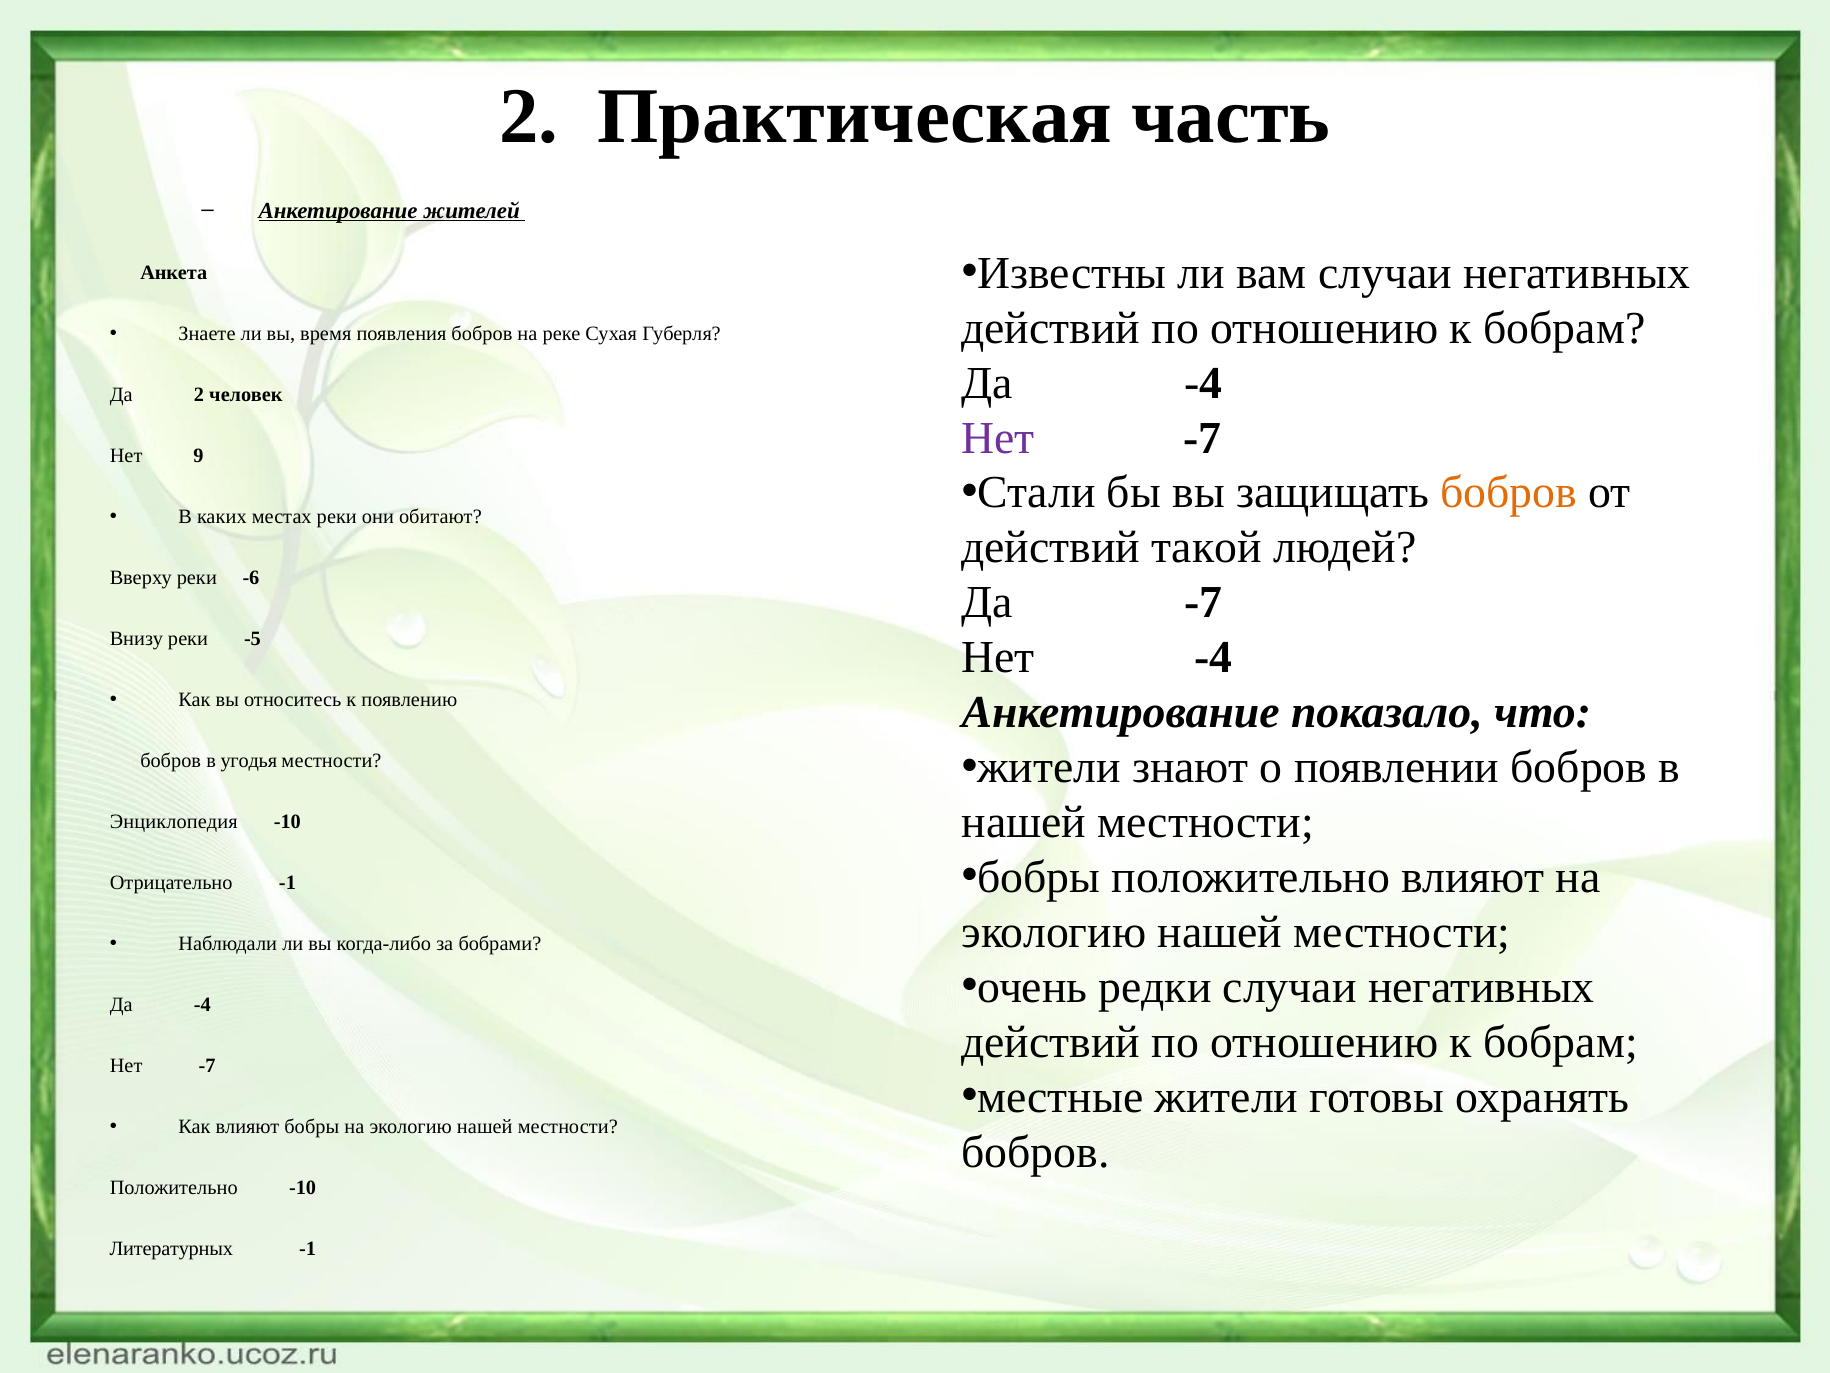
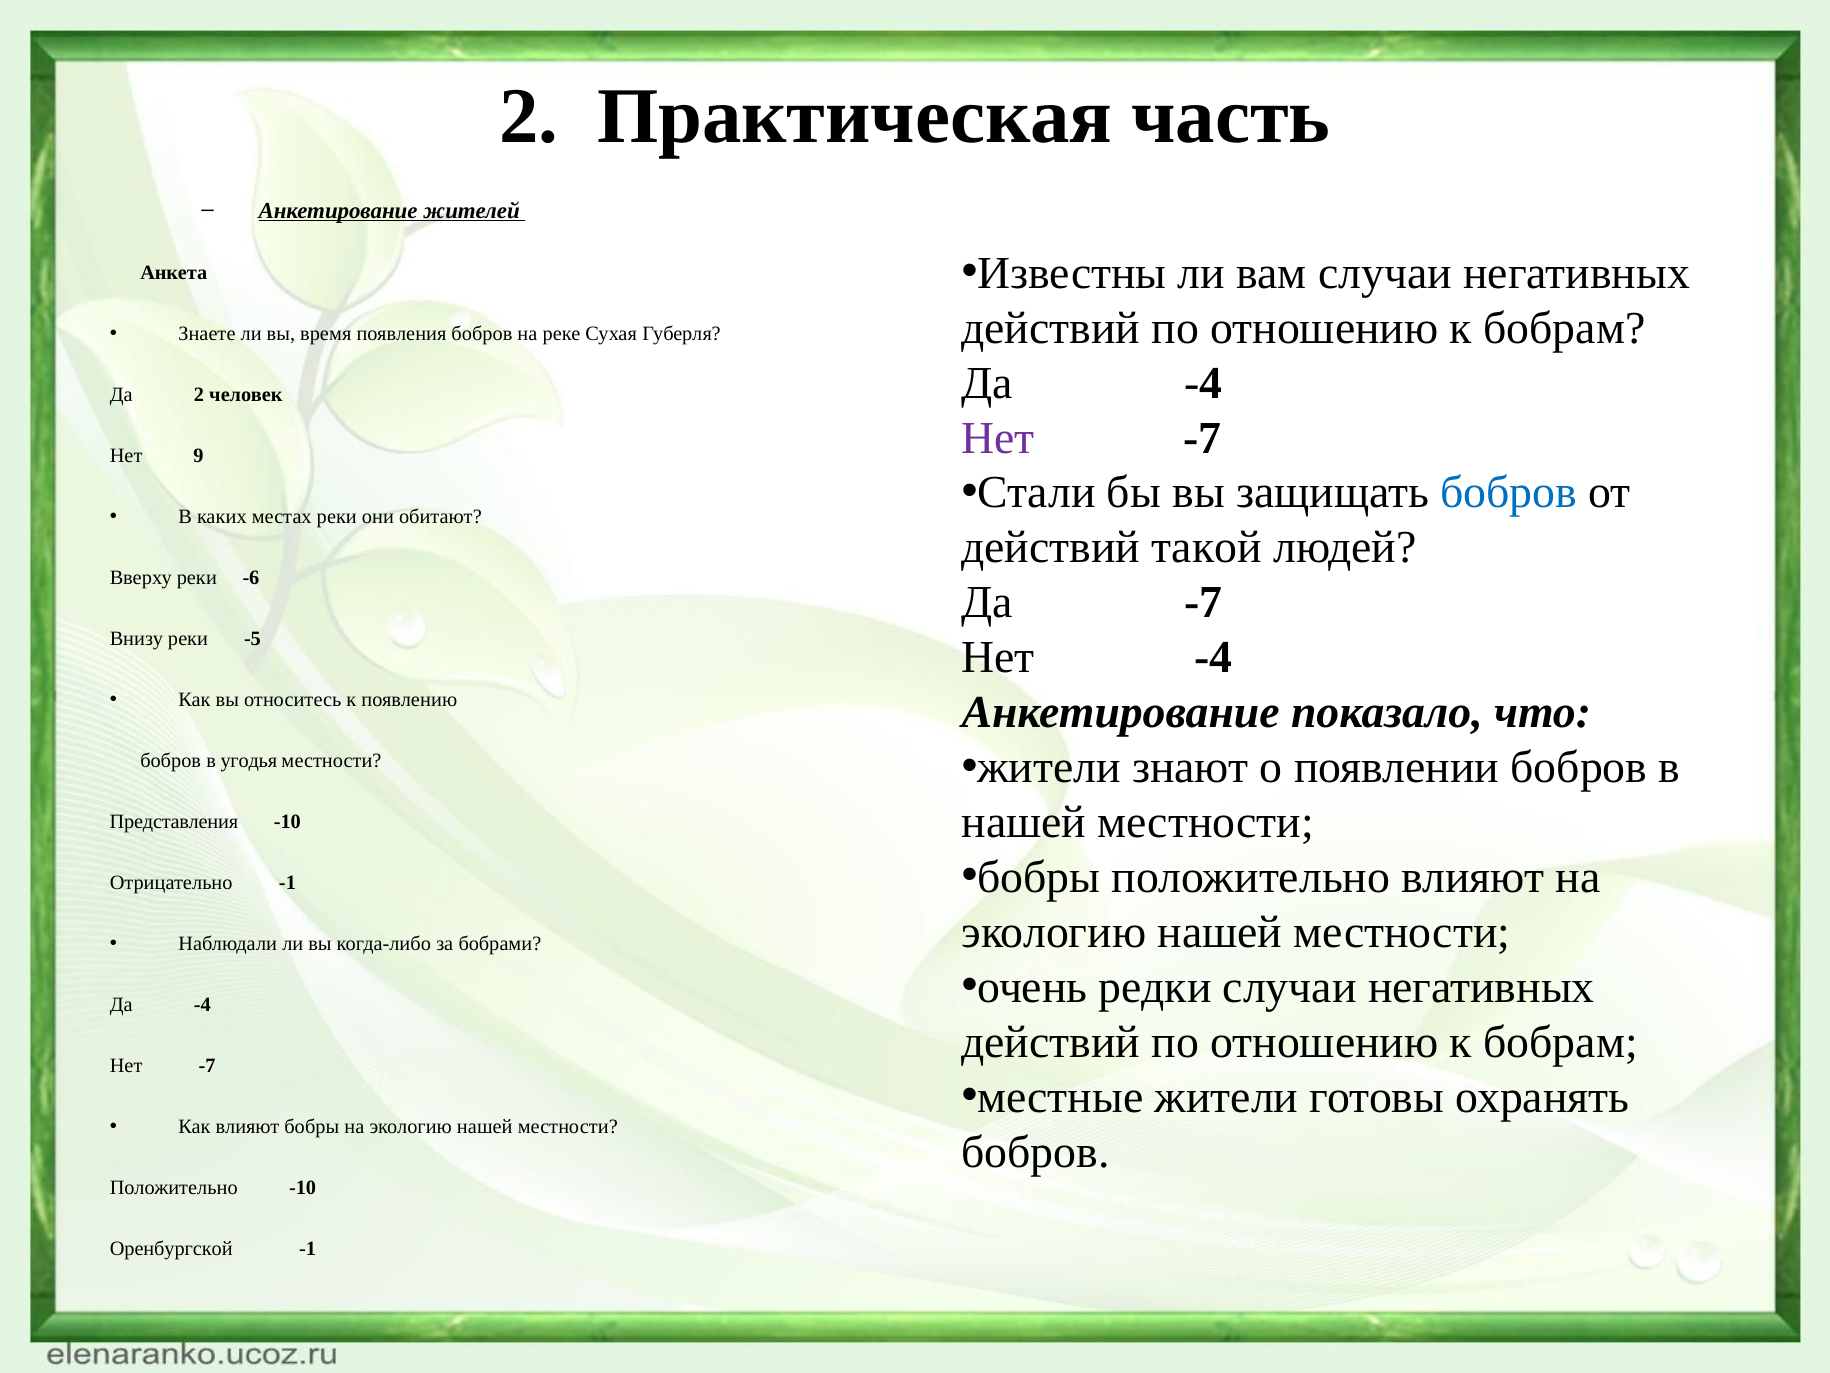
бобров colour: orange -> blue (1509, 493)
Энциклопедия: Энциклопедия -> Представления (174, 821)
Литературных: Литературных -> Оренбургской (171, 1248)
